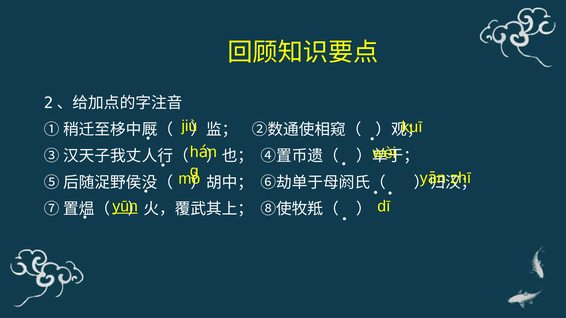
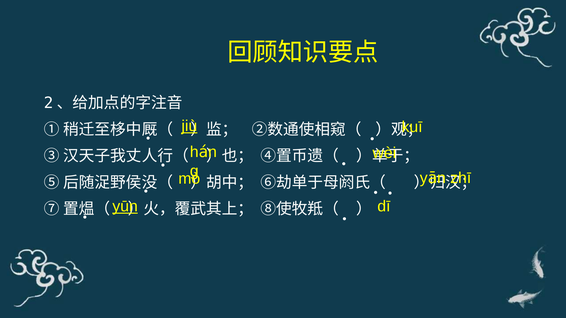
jiù underline: none -> present (189, 126)
